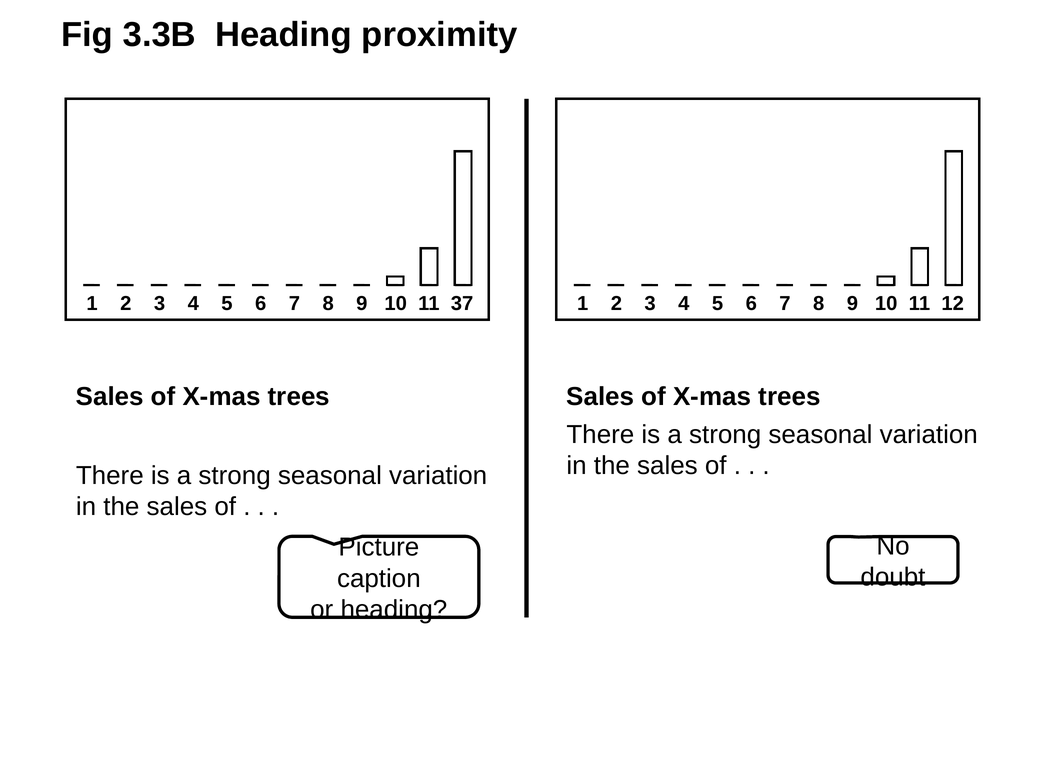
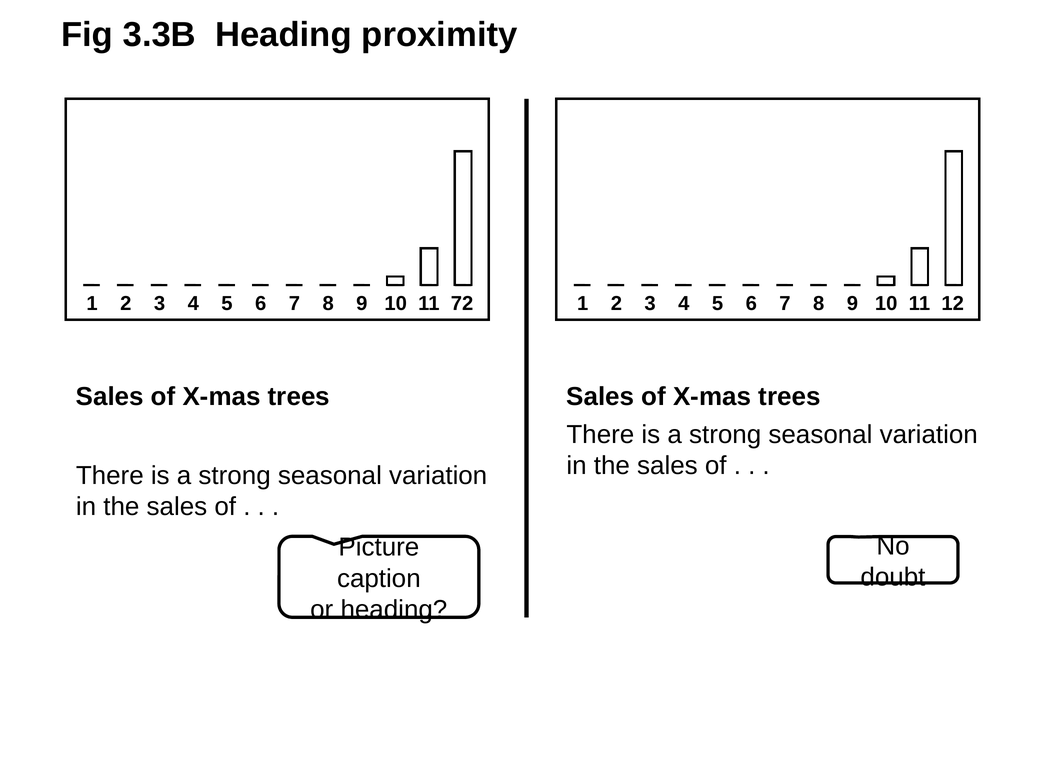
37: 37 -> 72 (462, 304)
